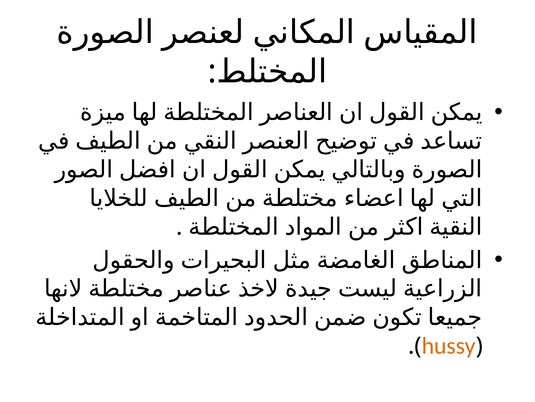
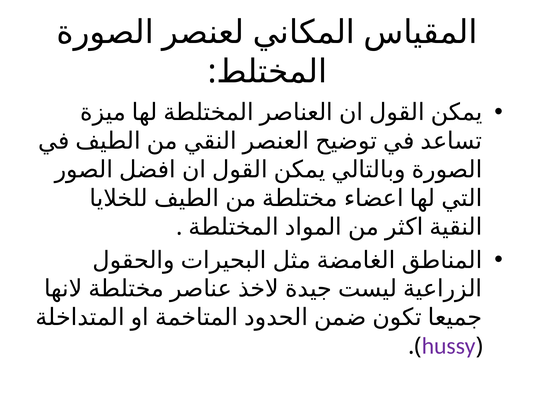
hussy colour: orange -> purple (449, 345)
